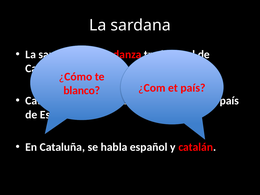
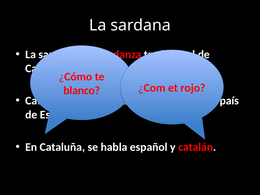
et país: país -> rojo (193, 88)
